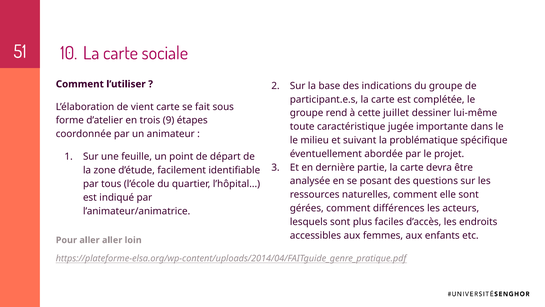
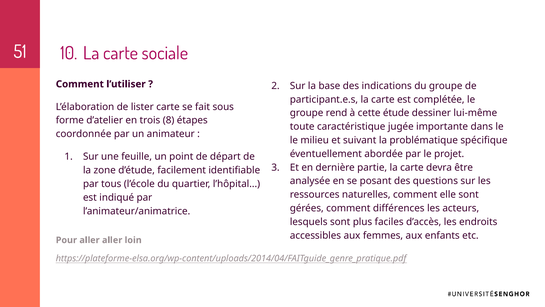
vient: vient -> lister (142, 107)
juillet: juillet -> étude (396, 113)
9: 9 -> 8 (169, 120)
